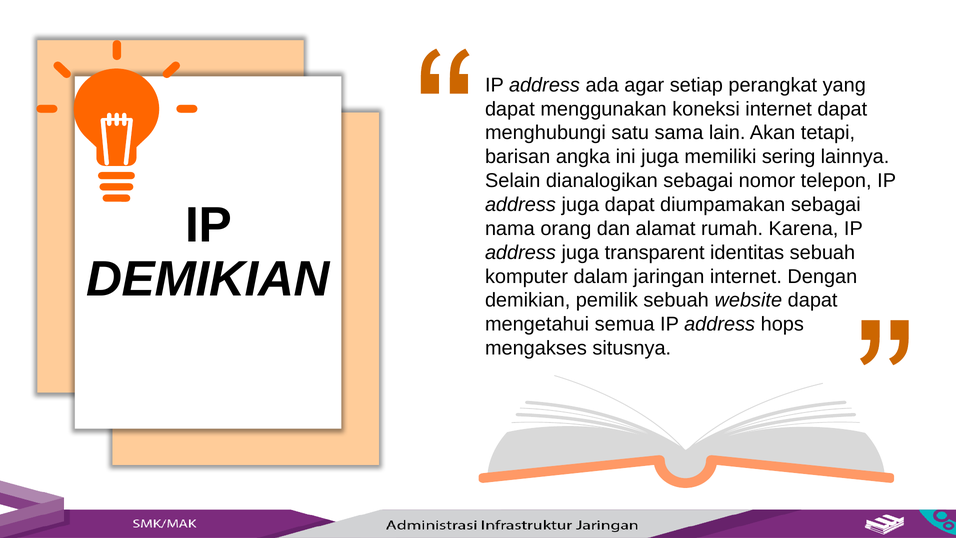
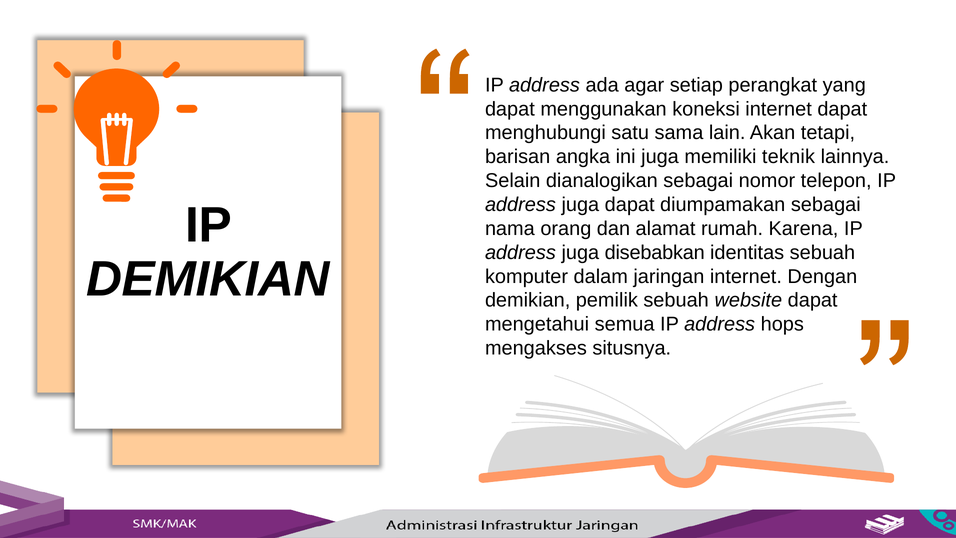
sering: sering -> teknik (788, 157)
transparent: transparent -> disebabkan (655, 252)
